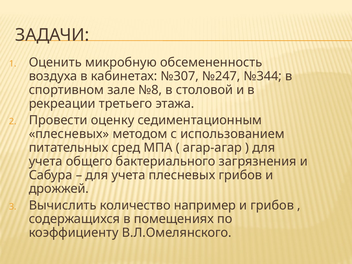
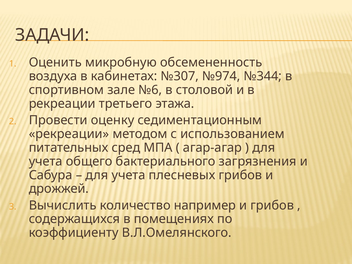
№247: №247 -> №974 (221, 76)
№8: №8 -> №6 (150, 90)
плесневых: плесневых -> рекреации (69, 134)
